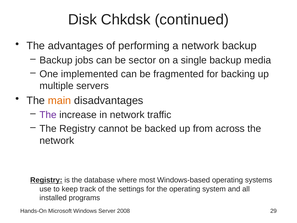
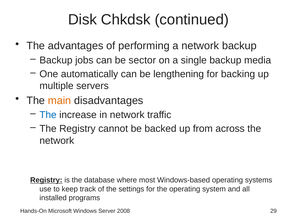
implemented: implemented -> automatically (90, 74)
fragmented: fragmented -> lengthening (179, 74)
The colour: purple -> blue (48, 115)
